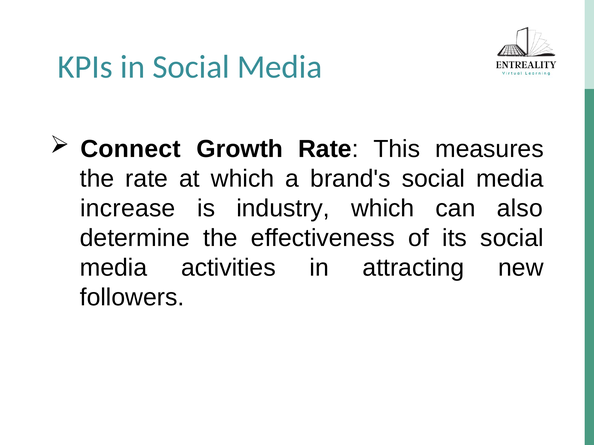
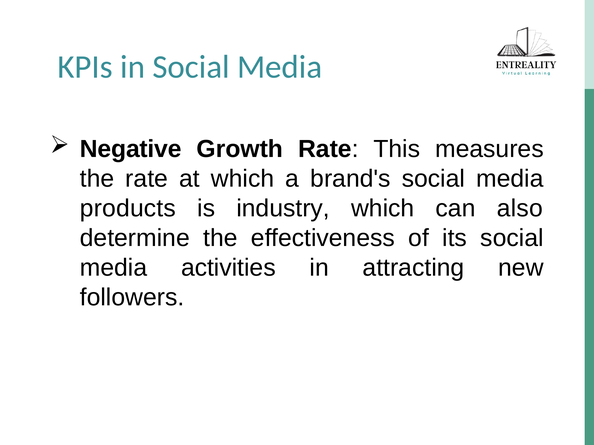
Connect: Connect -> Negative (131, 149)
increase: increase -> products (128, 209)
